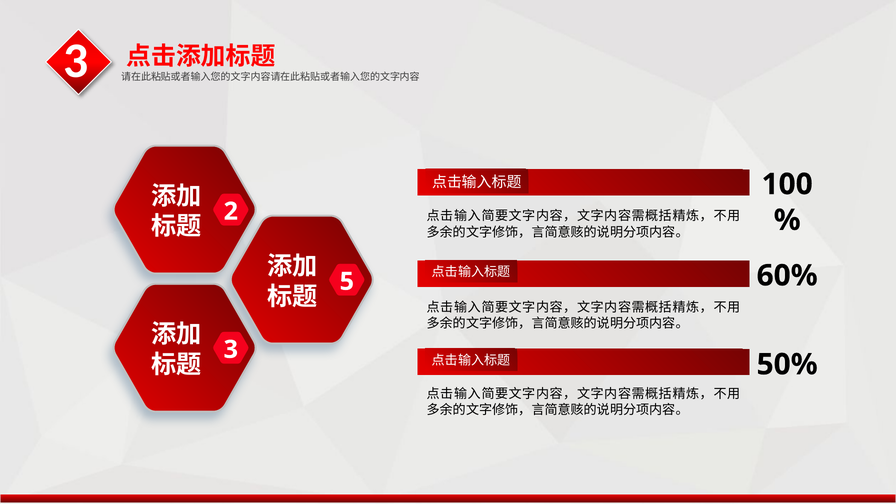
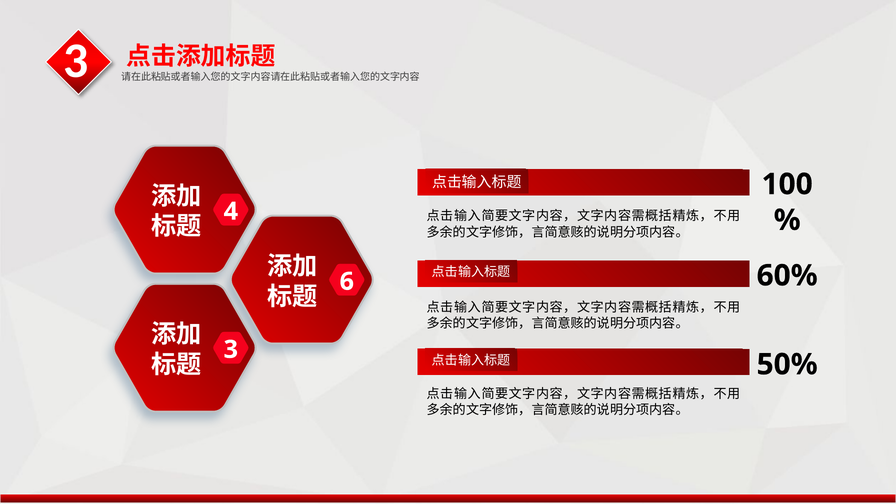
2: 2 -> 4 (231, 211)
5: 5 -> 6 (347, 282)
